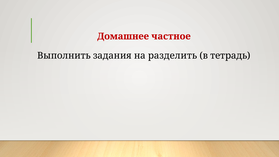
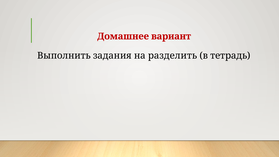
частное: частное -> вариант (171, 36)
